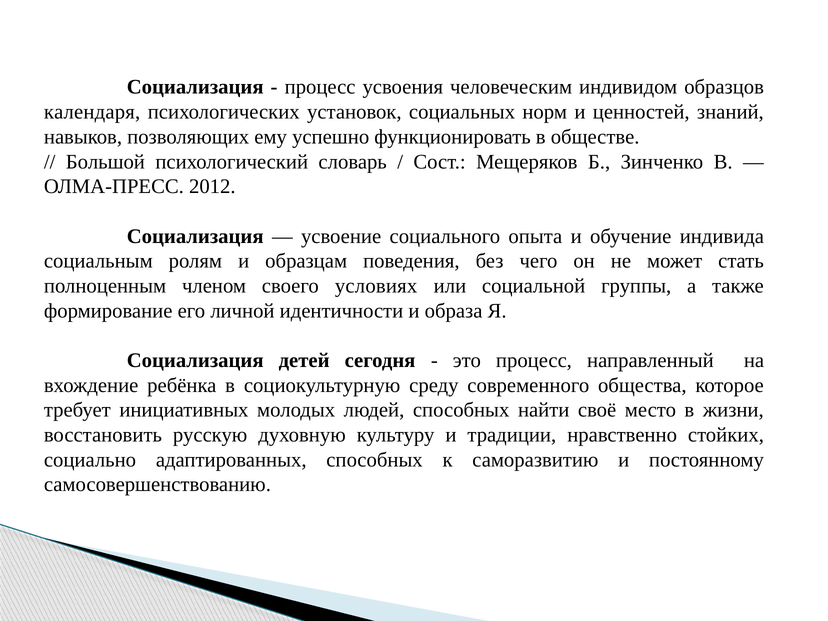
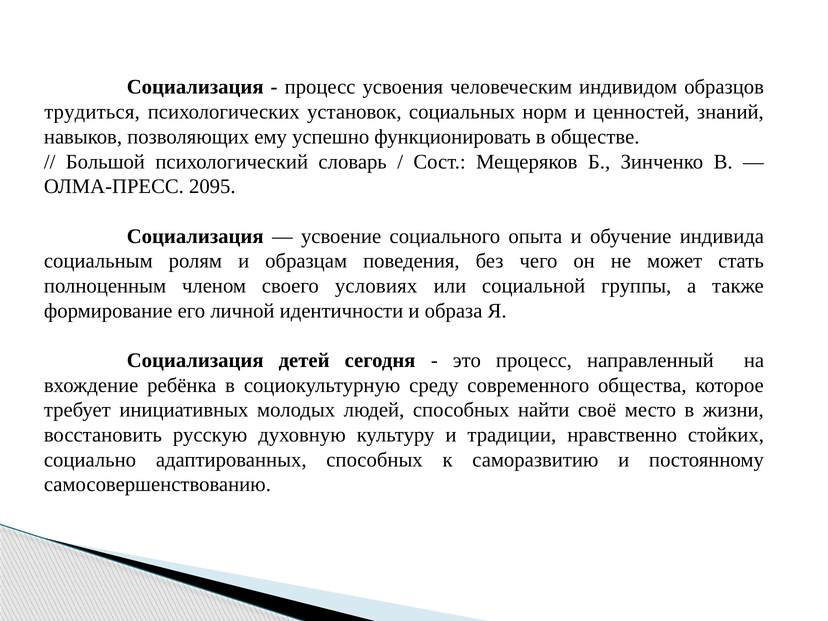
календаря: календаря -> трудиться (92, 112)
2012: 2012 -> 2095 (212, 187)
